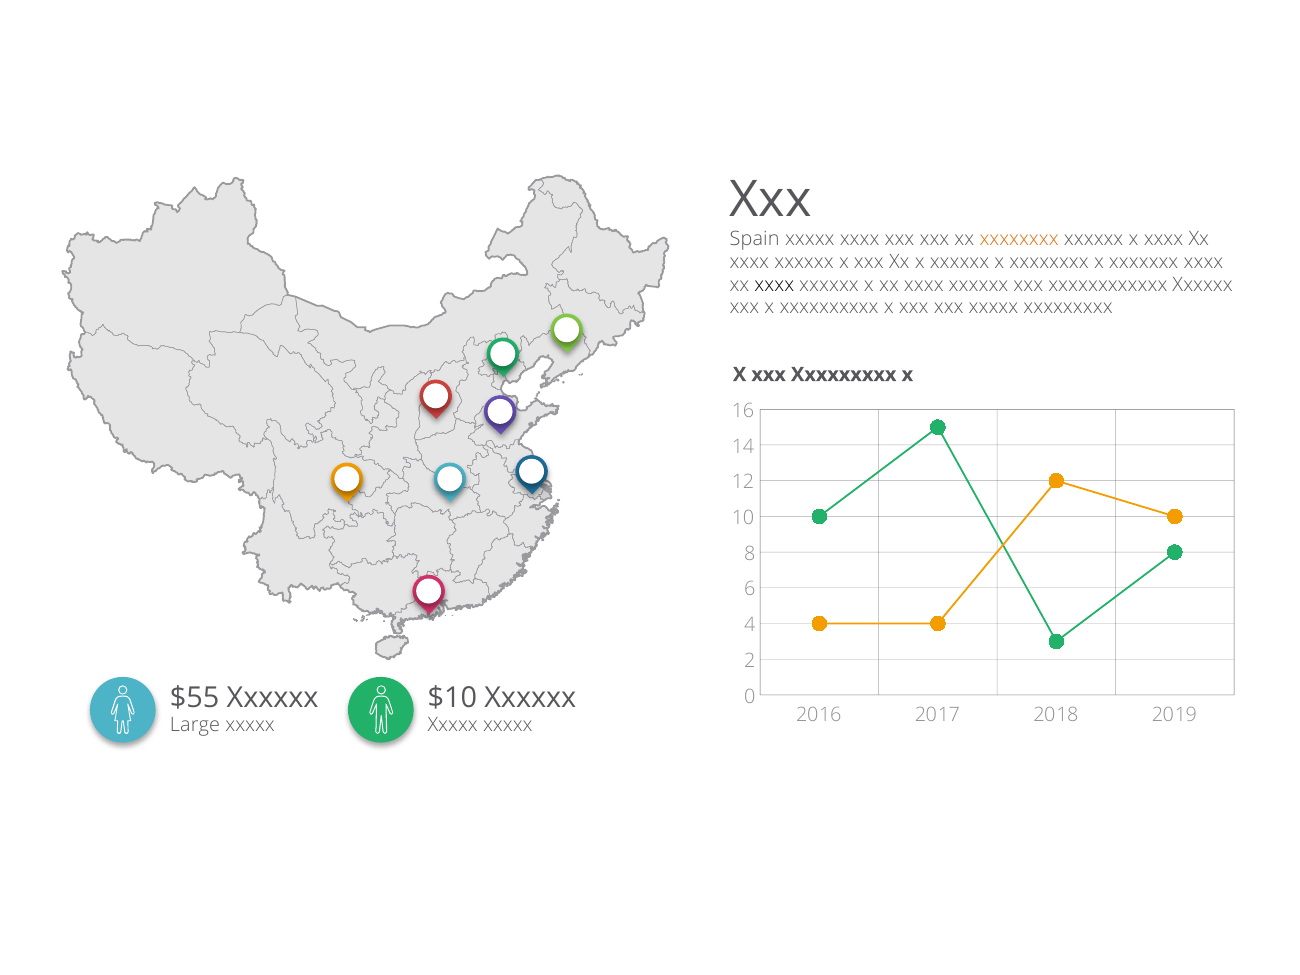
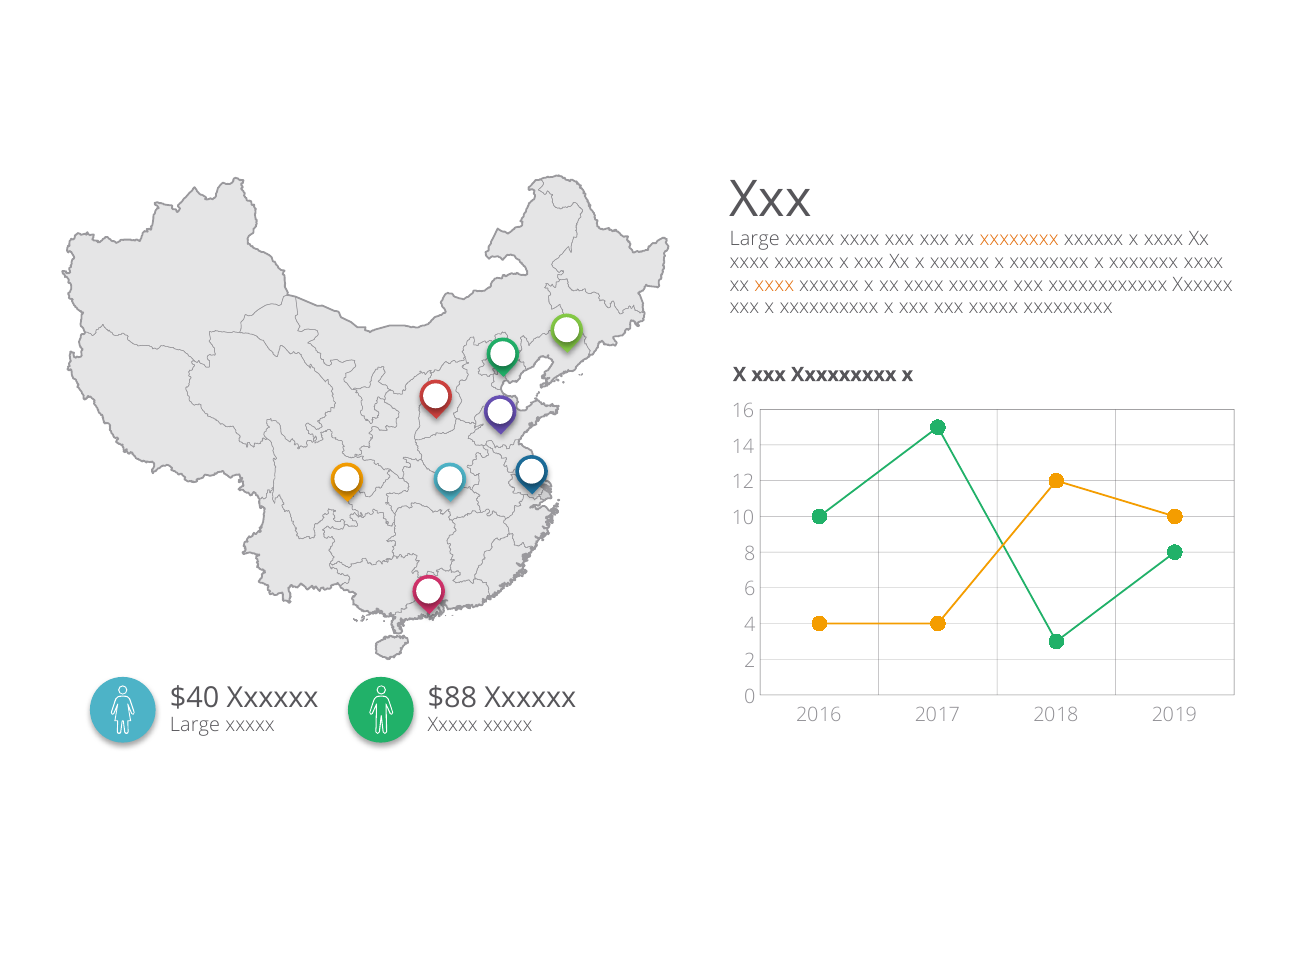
Spain: Spain -> Large (755, 239)
xxxx colour: black -> orange (774, 285)
$55: $55 -> $40 (195, 698)
$10: $10 -> $88 (452, 698)
